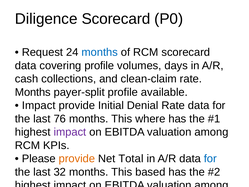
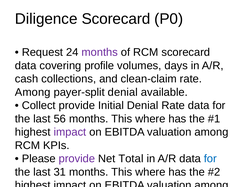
months colour: blue -> purple (100, 52)
Months: Months -> Among (33, 92)
payer-split profile: profile -> denial (123, 92)
Impact: Impact -> Collect (39, 105)
76: 76 -> 56 (60, 119)
provide colour: orange -> purple (77, 158)
32: 32 -> 31 (60, 172)
based: based -> where (150, 172)
